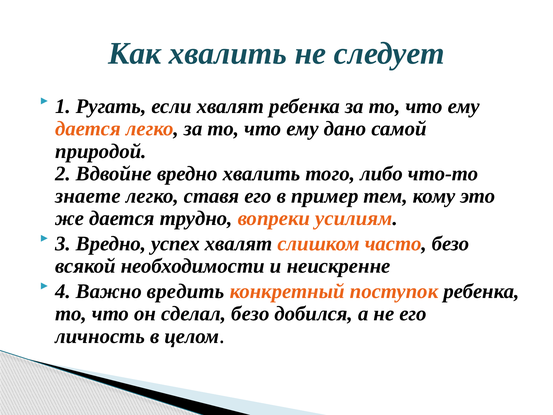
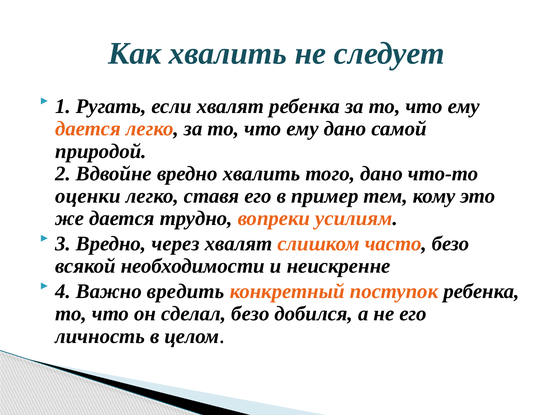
того либо: либо -> дано (381, 173)
знаете: знаете -> оценки (88, 196)
успех: успех -> через (175, 244)
